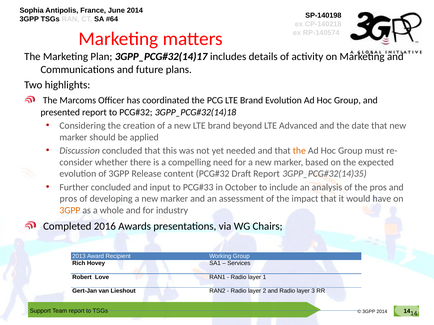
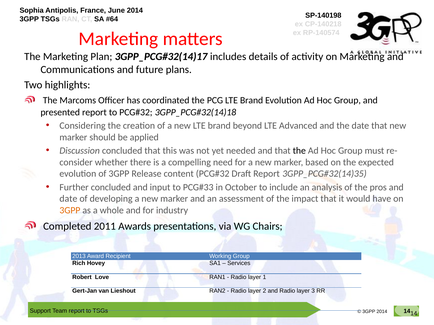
the colour: orange -> black (299, 151)
pros: pros -> date (68, 199)
2016: 2016 -> 2011 (105, 227)
